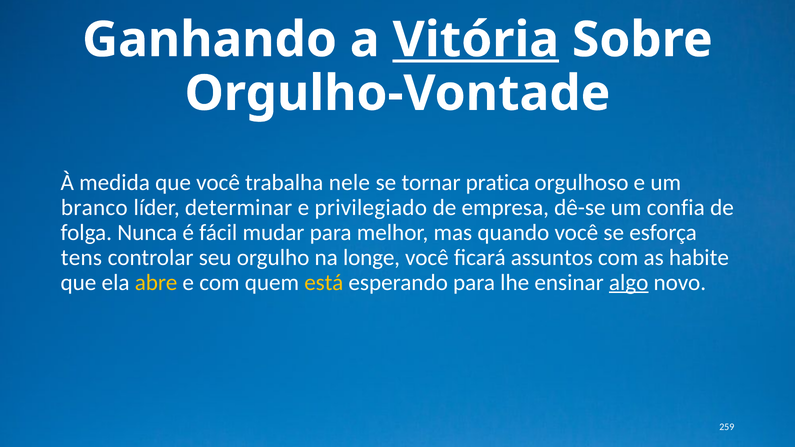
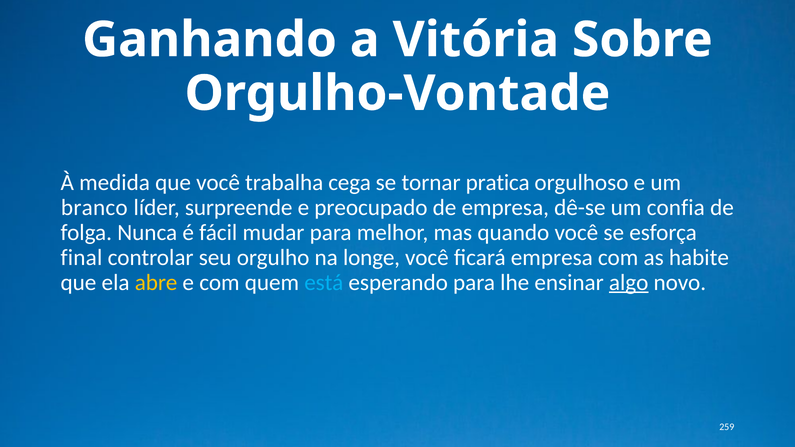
Vitória underline: present -> none (476, 40)
nele: nele -> cega (350, 182)
determinar: determinar -> surpreende (239, 207)
privilegiado: privilegiado -> preocupado (371, 207)
tens: tens -> final (81, 257)
ficará assuntos: assuntos -> empresa (552, 257)
está colour: yellow -> light blue (324, 282)
